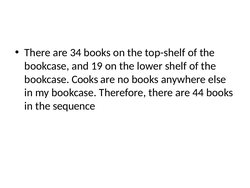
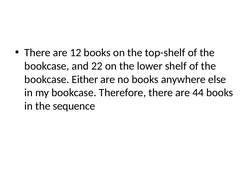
34: 34 -> 12 (76, 52)
19: 19 -> 22 (97, 66)
Cooks: Cooks -> Either (85, 79)
